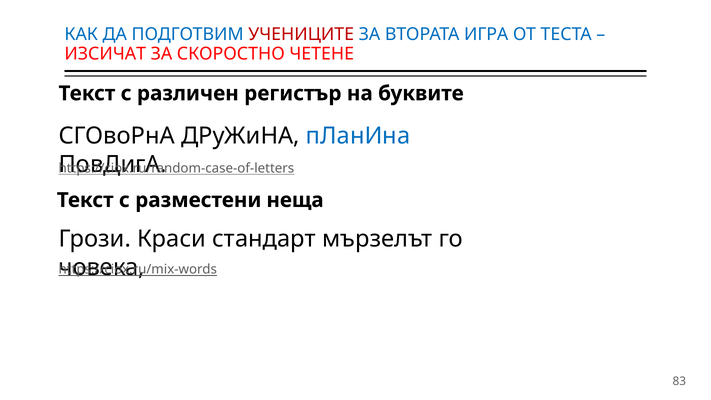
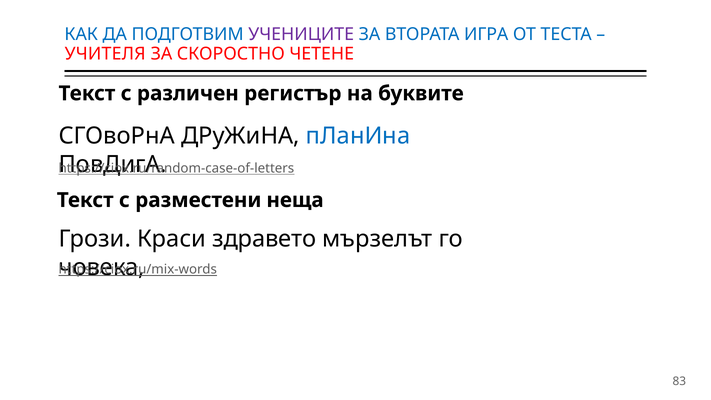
УЧЕНИЦИТЕ colour: red -> purple (301, 34)
ИЗСИЧАТ: ИЗСИЧАТ -> УЧИТЕЛЯ (105, 54)
стандарт: стандарт -> здравето (264, 239)
